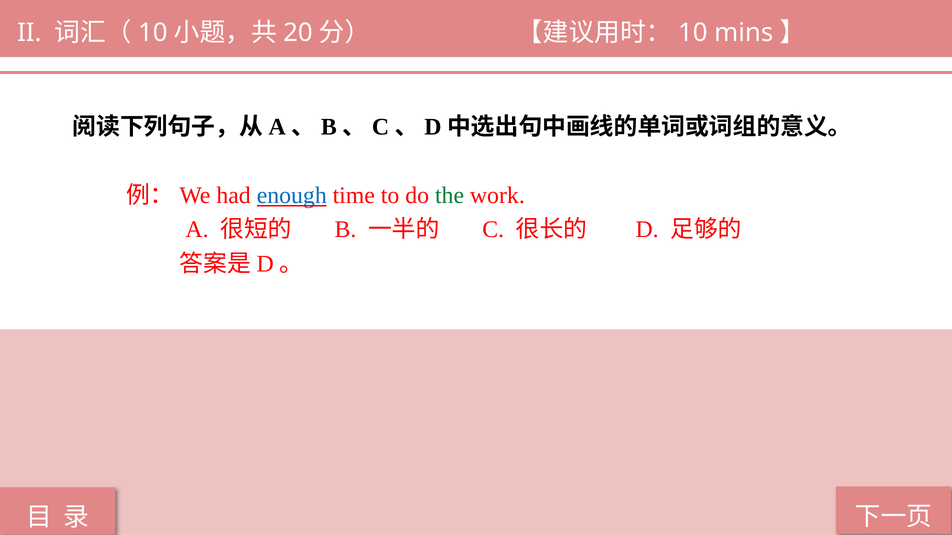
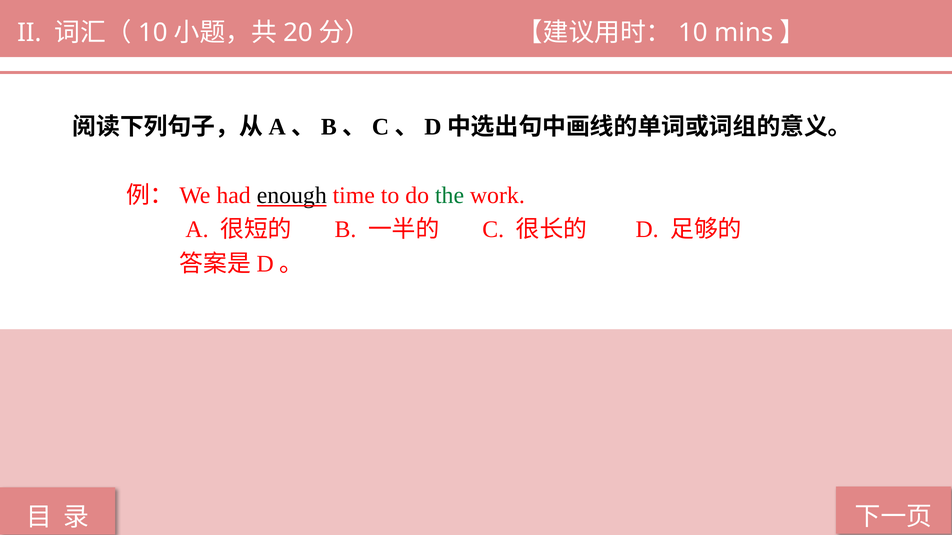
enough colour: blue -> black (292, 195)
